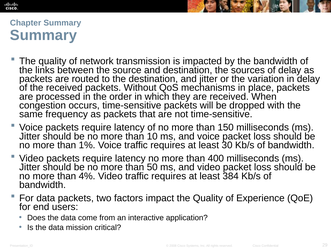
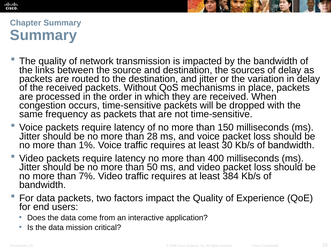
10: 10 -> 28 (152, 136)
4%: 4% -> 7% (87, 176)
